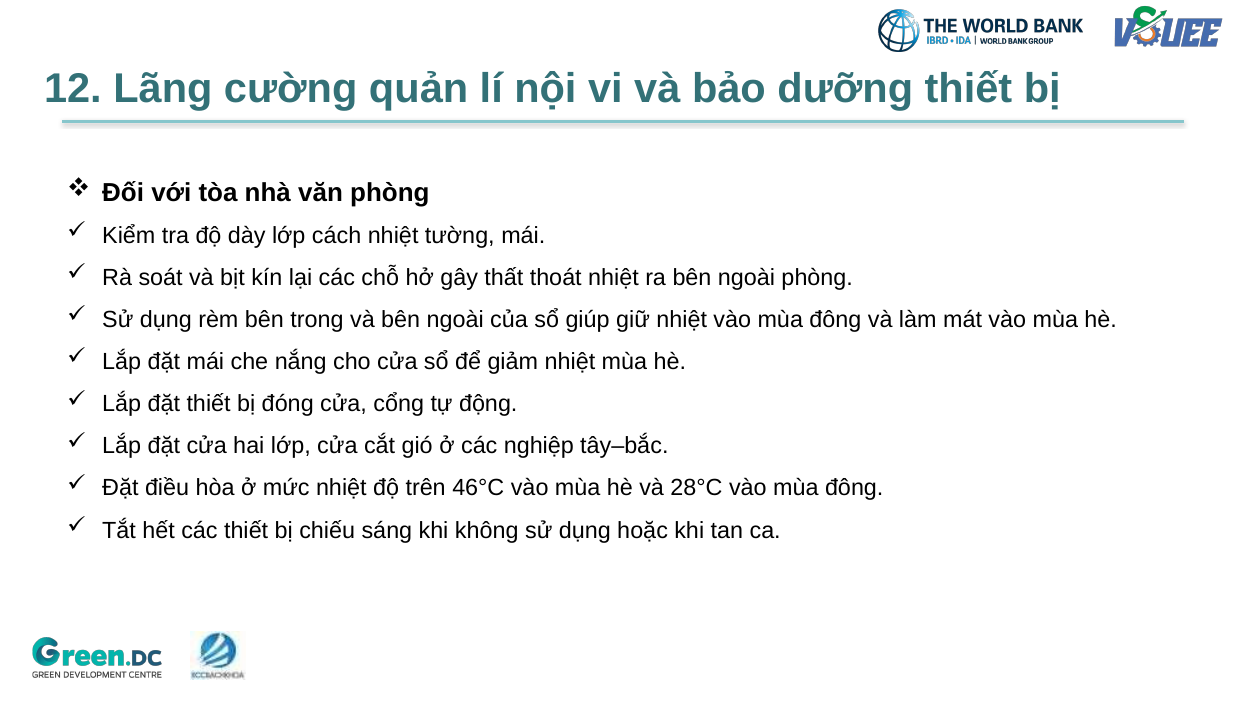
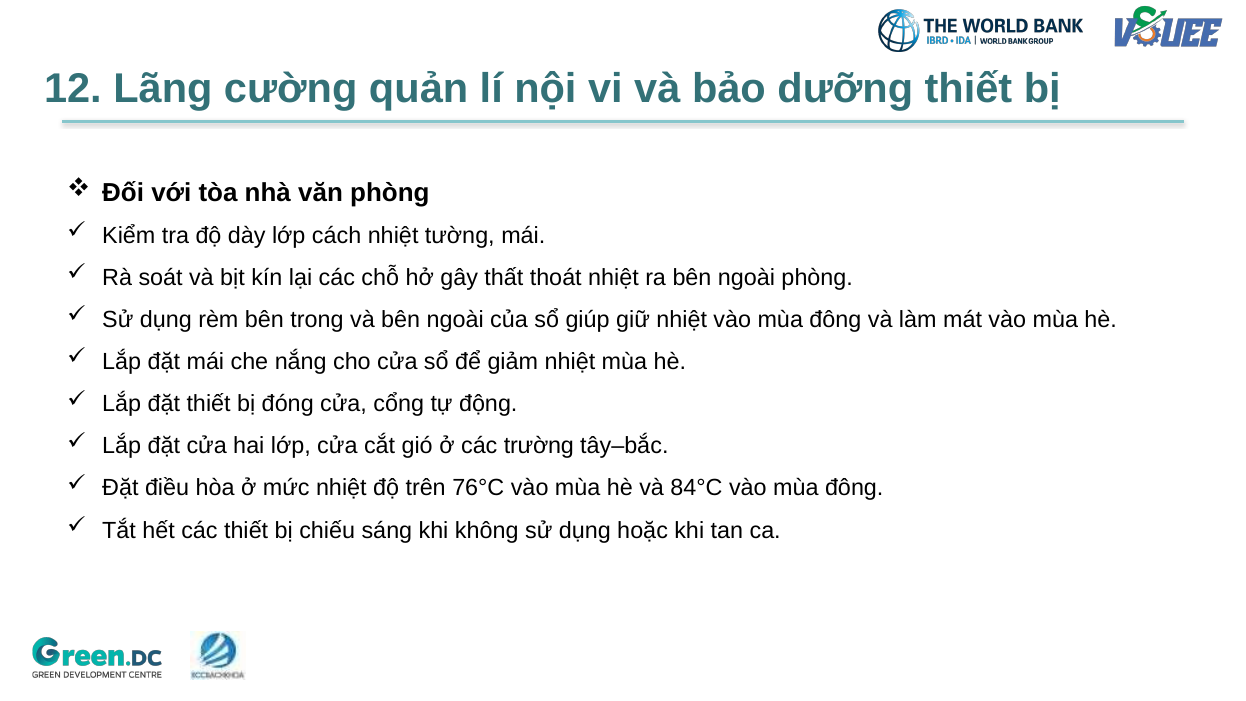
nghiệp: nghiệp -> trường (539, 446)
46°C: 46°C -> 76°C (478, 488)
28°C: 28°C -> 84°C (696, 488)
